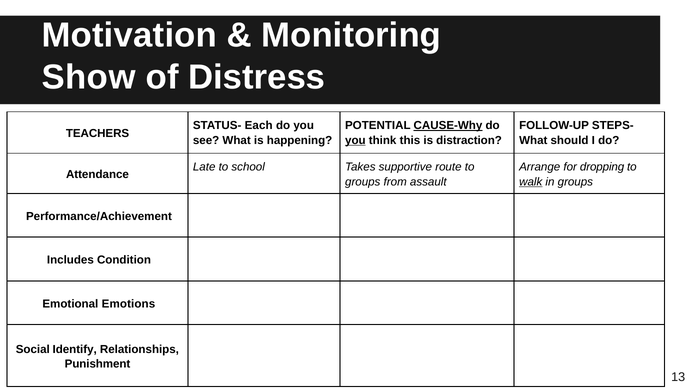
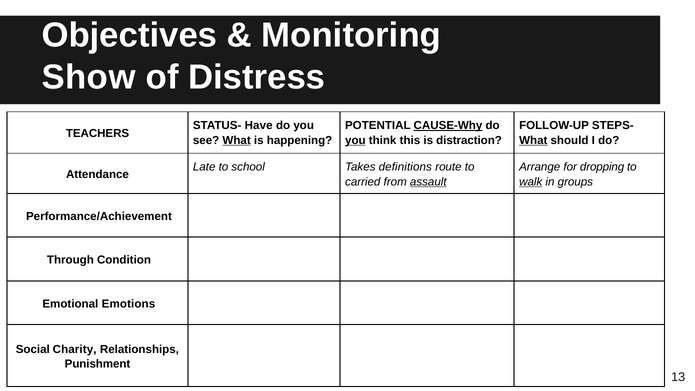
Motivation: Motivation -> Objectives (129, 35)
Each: Each -> Have (259, 125)
What underline: none -> present (237, 140)
What underline: none -> present (533, 140)
supportive: supportive -> definitions (405, 167)
groups: groups -> carried (363, 182)
assault underline: none -> present (428, 182)
Includes: Includes -> Through (70, 260)
Identify: Identify -> Charity (75, 349)
